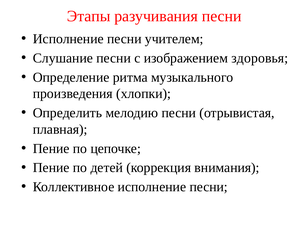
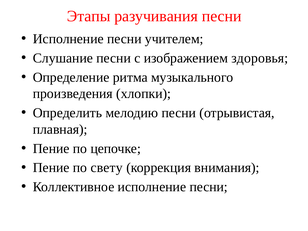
детей: детей -> свету (107, 168)
